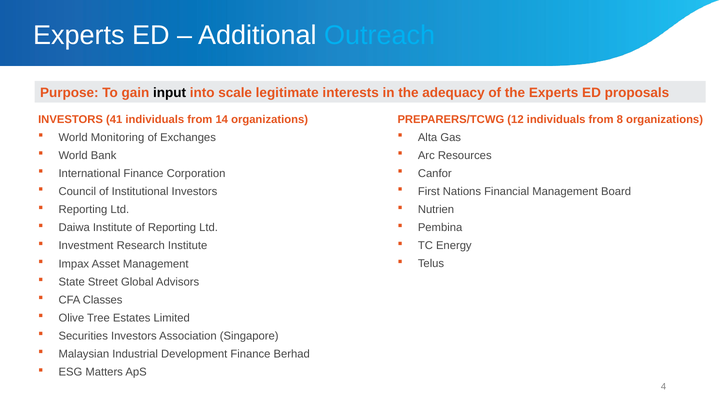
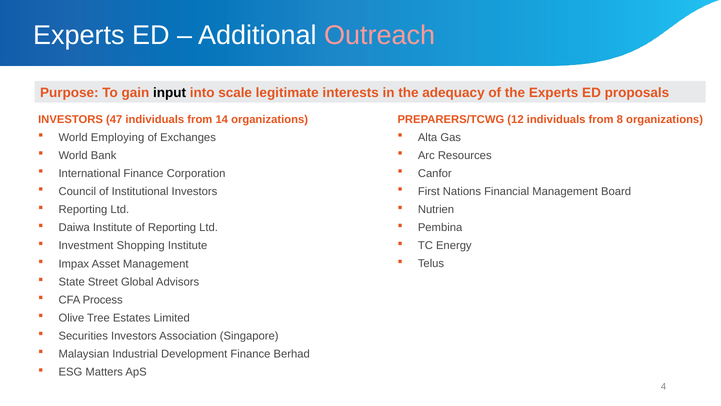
Outreach colour: light blue -> pink (380, 35)
41: 41 -> 47 (114, 119)
Monitoring: Monitoring -> Employing (118, 137)
Research: Research -> Shopping (141, 245)
Classes: Classes -> Process (103, 300)
